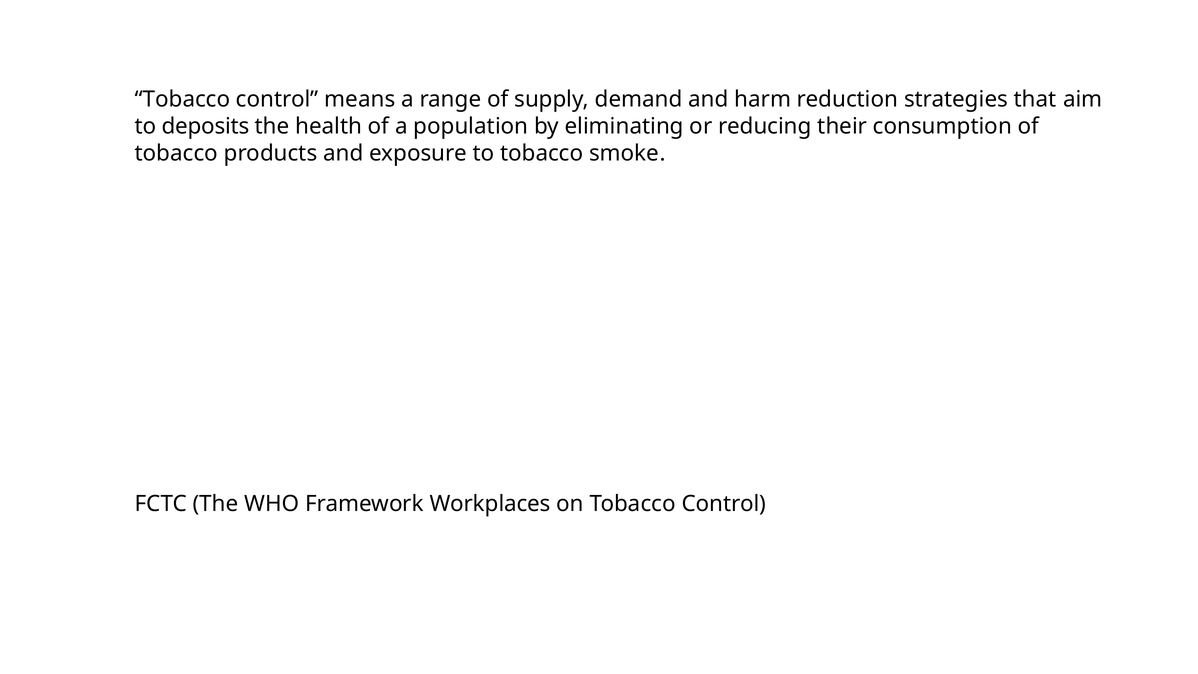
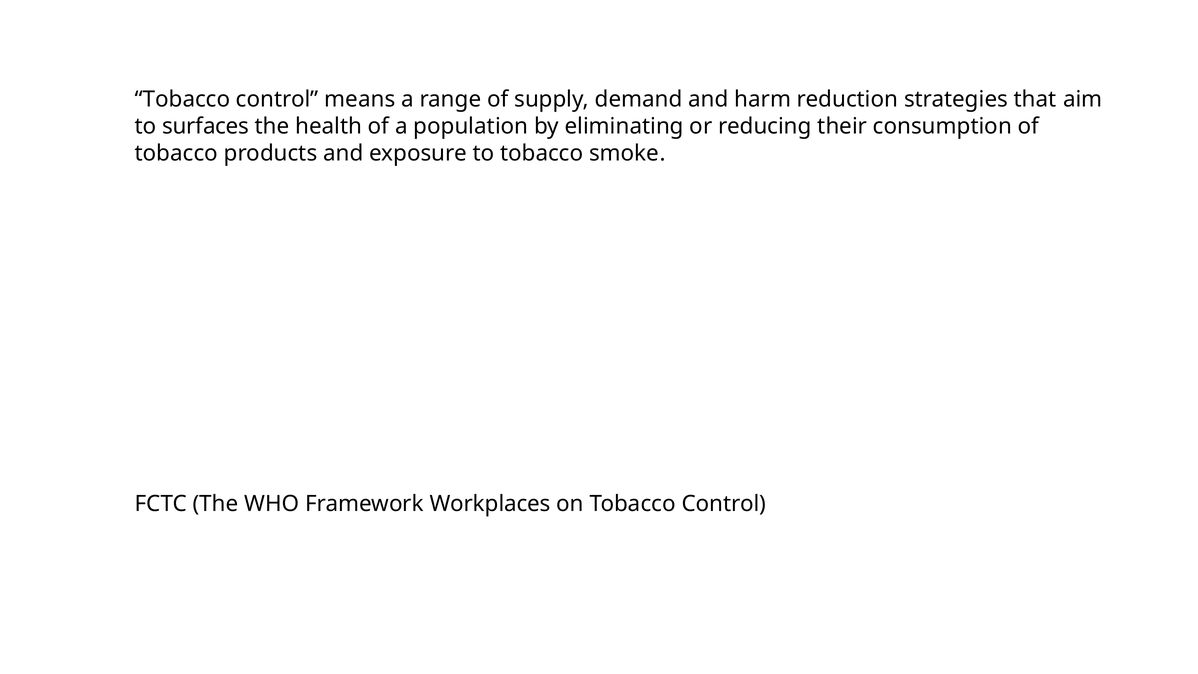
deposits: deposits -> surfaces (206, 126)
